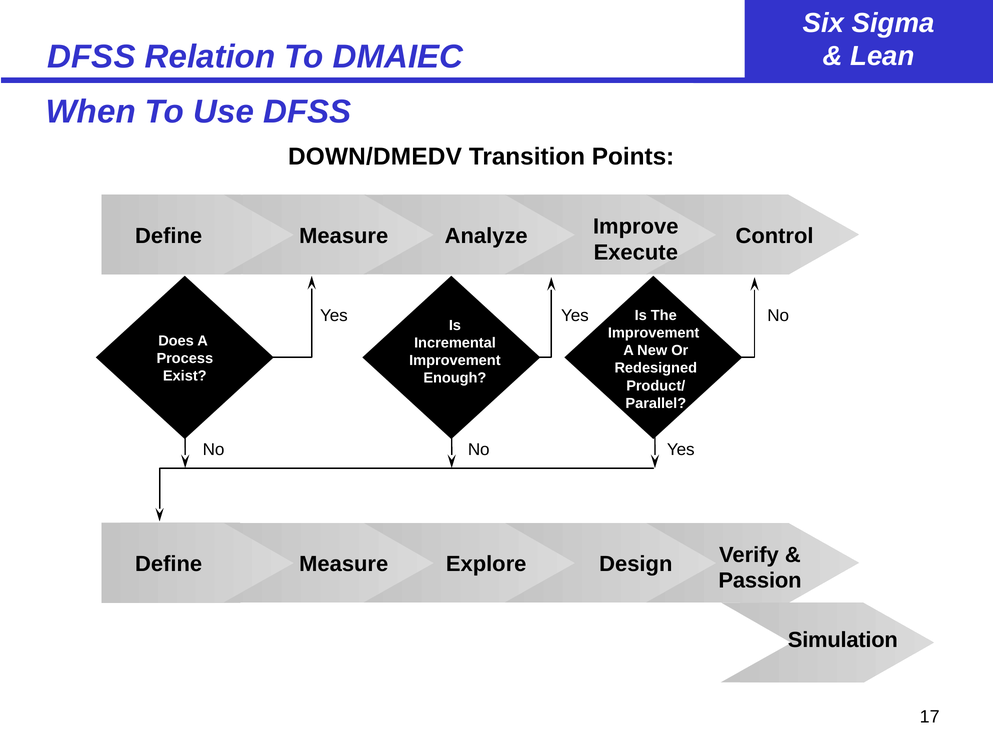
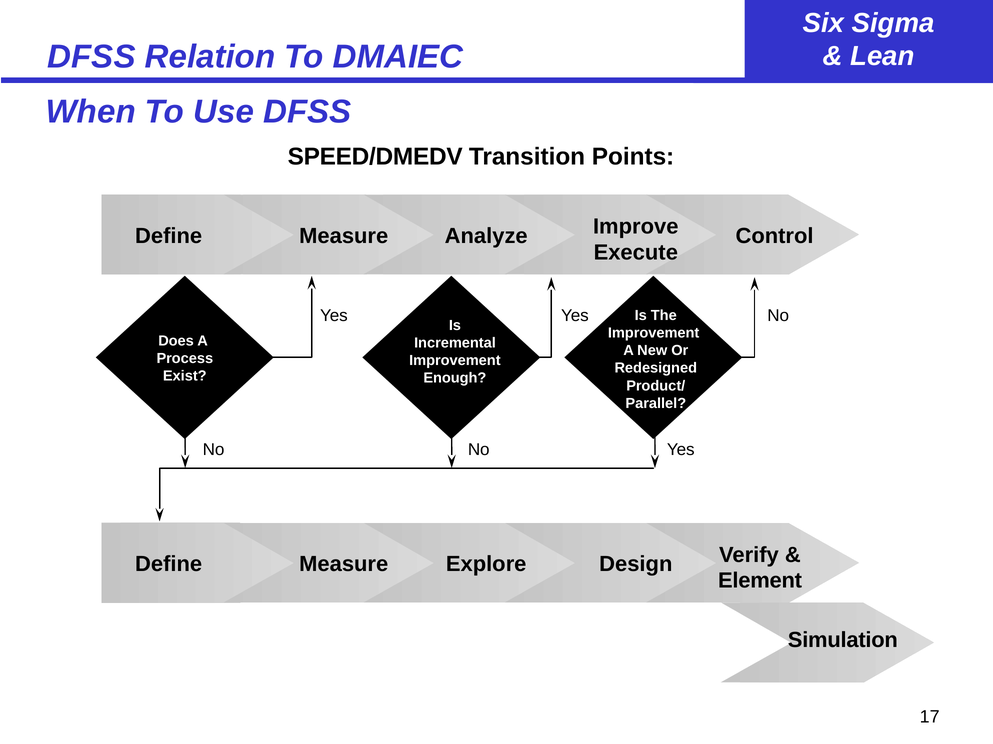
DOWN/DMEDV: DOWN/DMEDV -> SPEED/DMEDV (375, 157)
Passion: Passion -> Element (760, 581)
